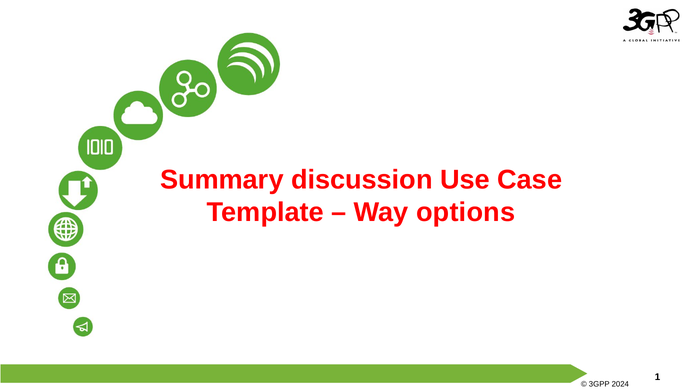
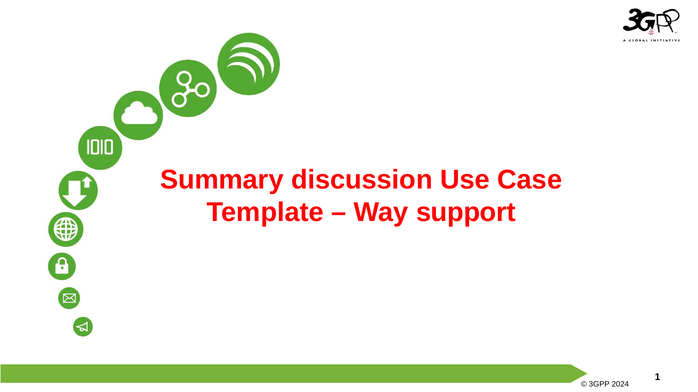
options: options -> support (466, 213)
